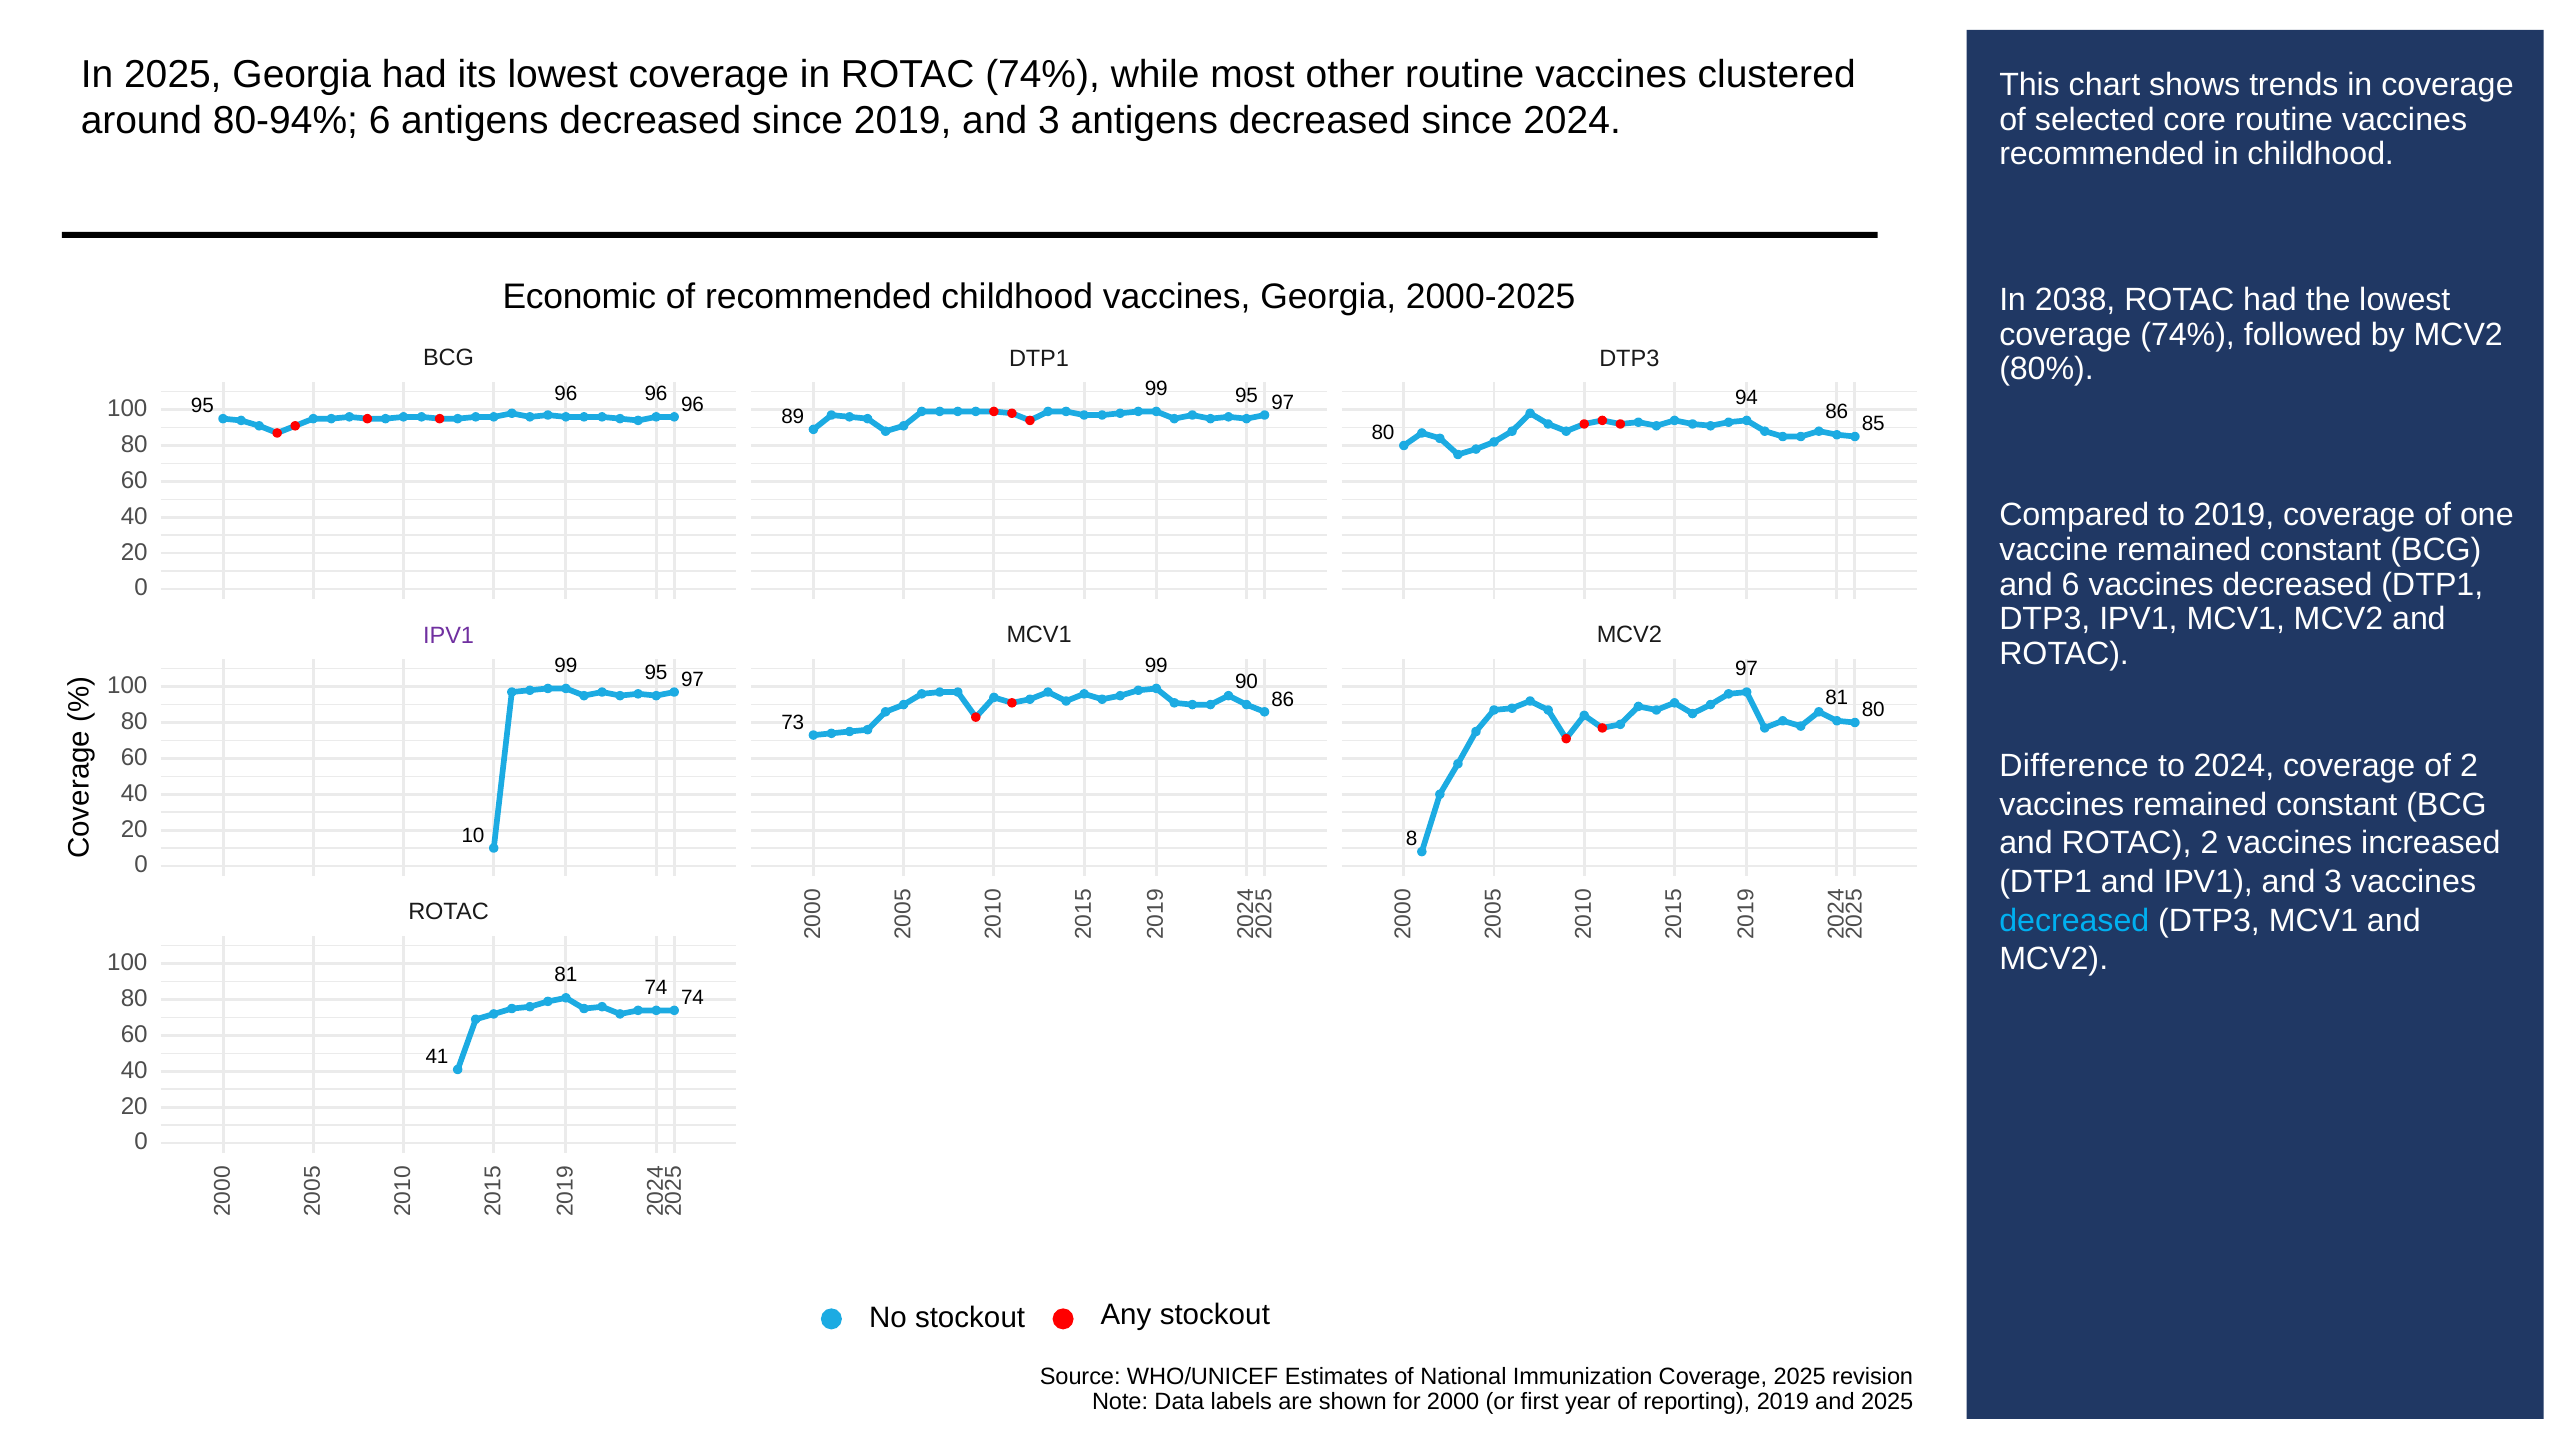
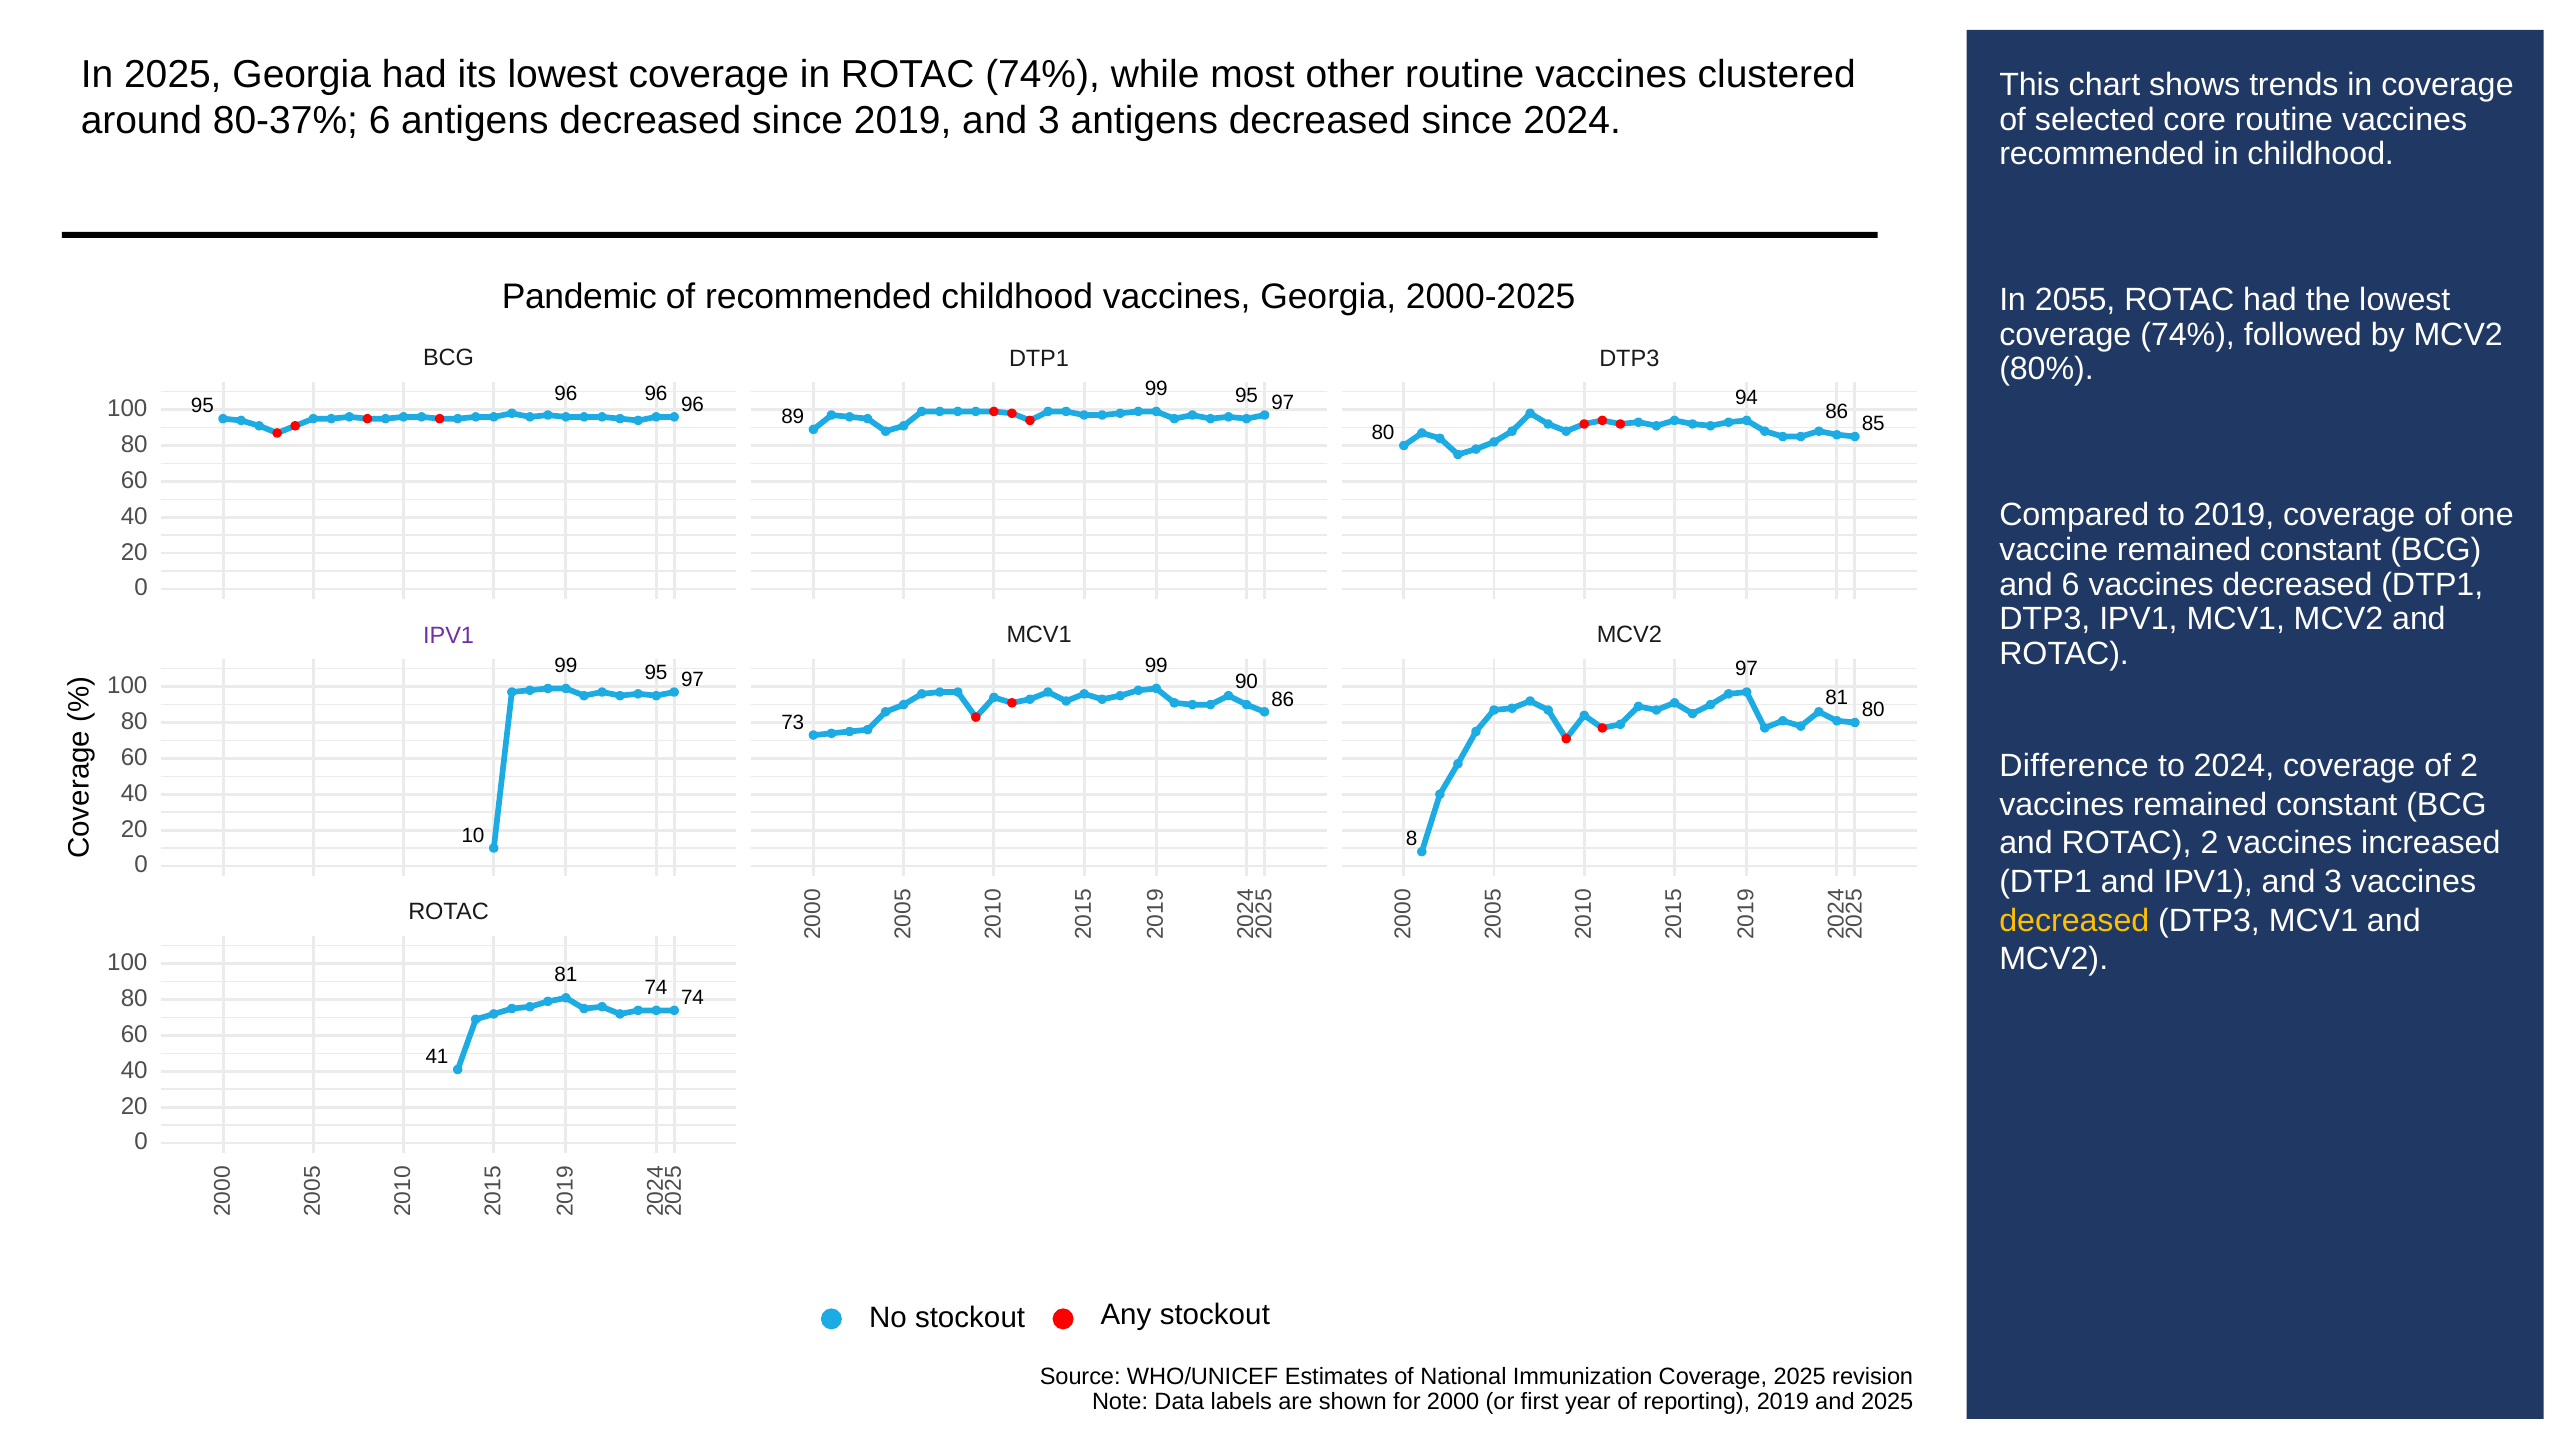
80-94%: 80-94% -> 80-37% (285, 121)
Economic: Economic -> Pandemic (579, 297)
2038: 2038 -> 2055 (2075, 300)
decreased colour: light blue -> yellow (2074, 920)
